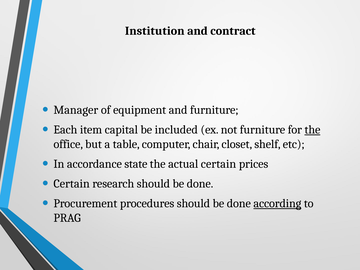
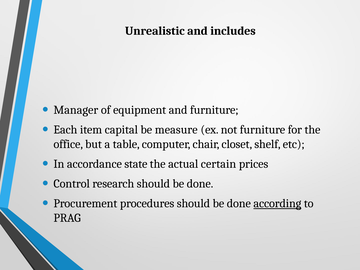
Institution: Institution -> Unrealistic (155, 31)
contract: contract -> includes (233, 31)
included: included -> measure (176, 130)
the underline: present -> none (312, 130)
Certain: Certain -> Control (72, 184)
